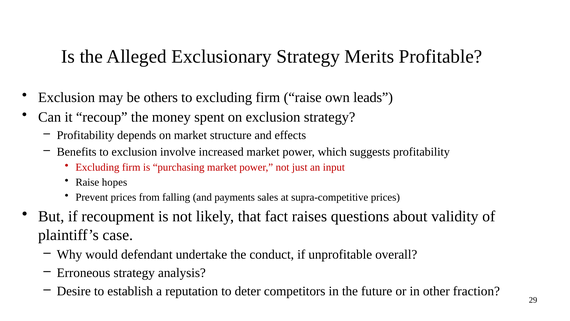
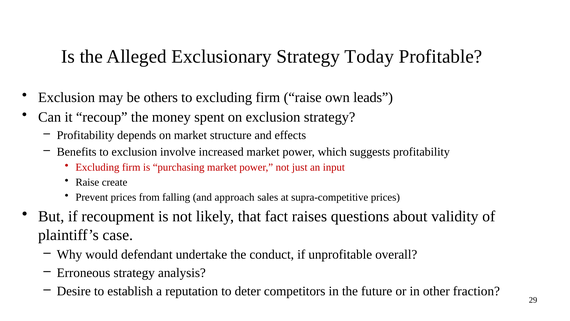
Merits: Merits -> Today (369, 57)
hopes: hopes -> create (115, 182)
payments: payments -> approach (235, 197)
